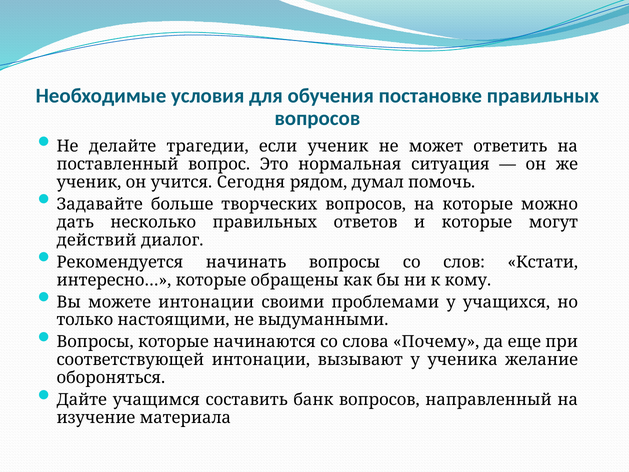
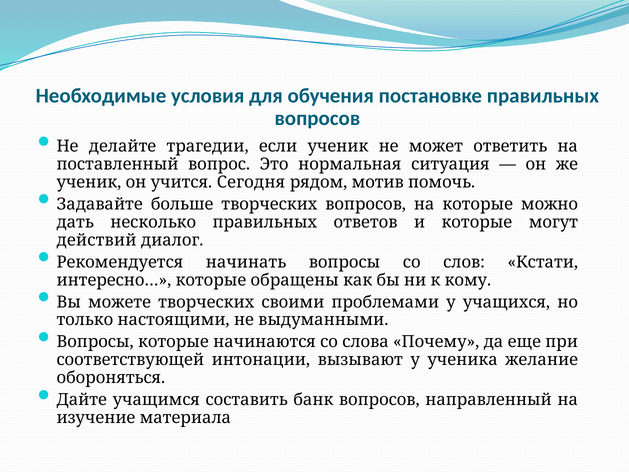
думал: думал -> мотив (378, 182)
можете интонации: интонации -> творческих (206, 302)
